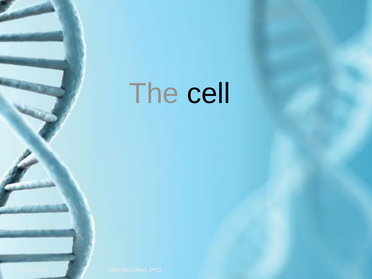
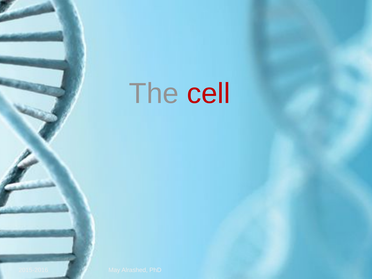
cell colour: black -> red (209, 94)
